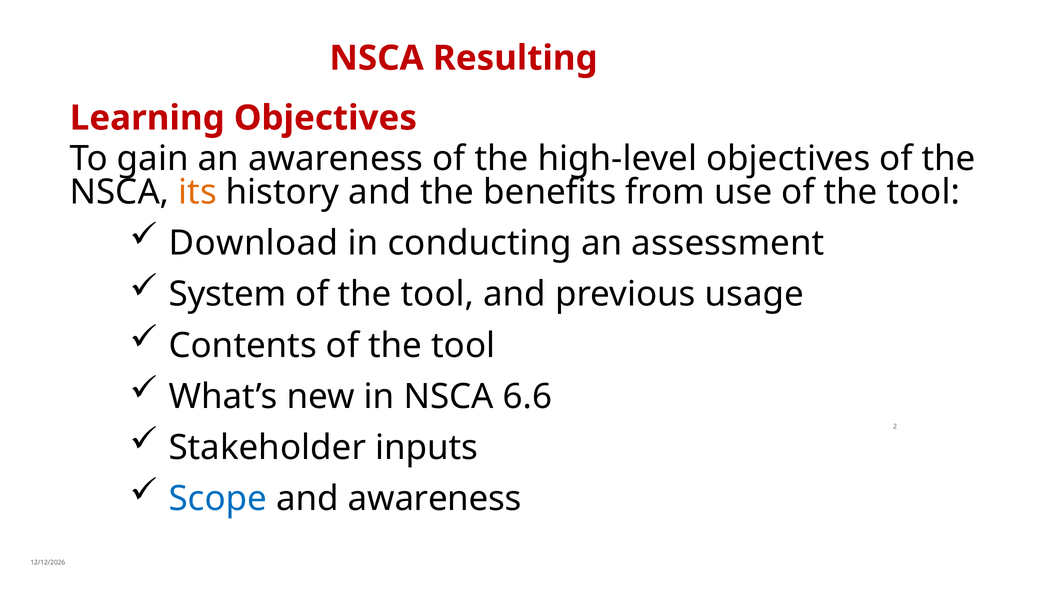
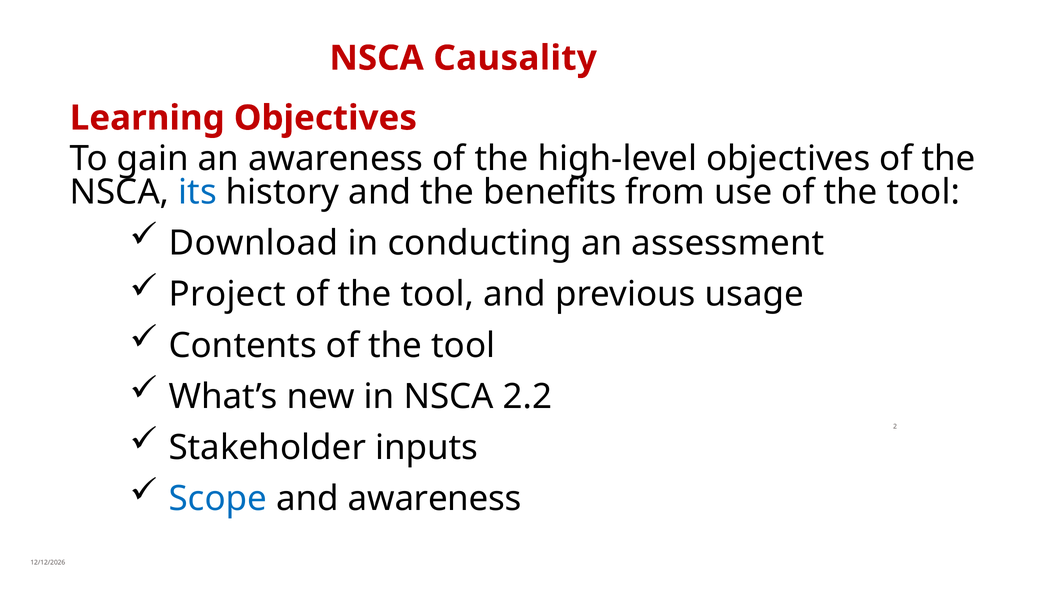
Resulting: Resulting -> Causality (515, 58)
its colour: orange -> blue (198, 192)
System: System -> Project (227, 294)
6.6: 6.6 -> 2.2 (528, 397)
